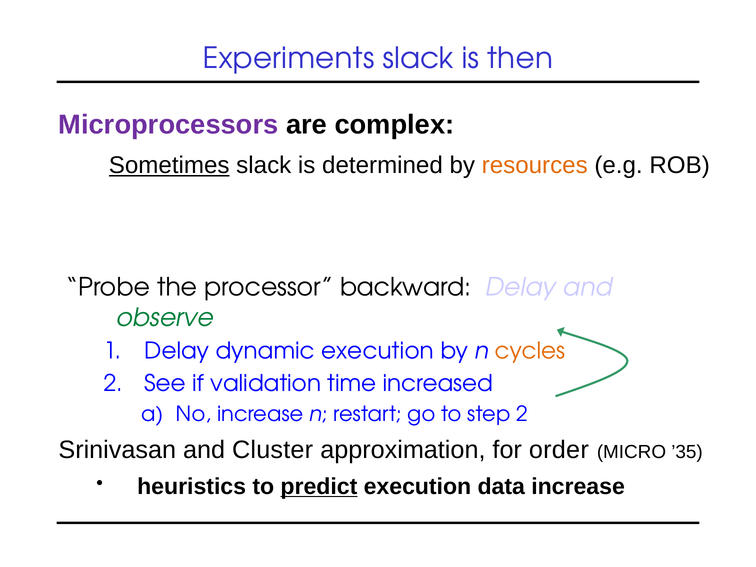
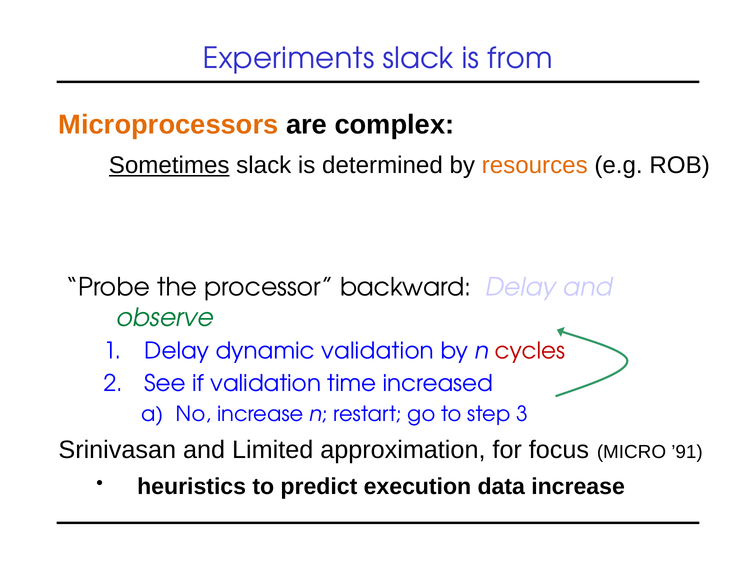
then: then -> from (520, 59)
Microprocessors colour: purple -> orange (168, 125)
dynamic execution: execution -> validation (378, 351)
cycles colour: orange -> red (530, 351)
step 2: 2 -> 3 (522, 414)
Cluster: Cluster -> Limited (273, 450)
order: order -> focus (559, 450)
’35: ’35 -> ’91 (687, 452)
predict underline: present -> none (319, 487)
